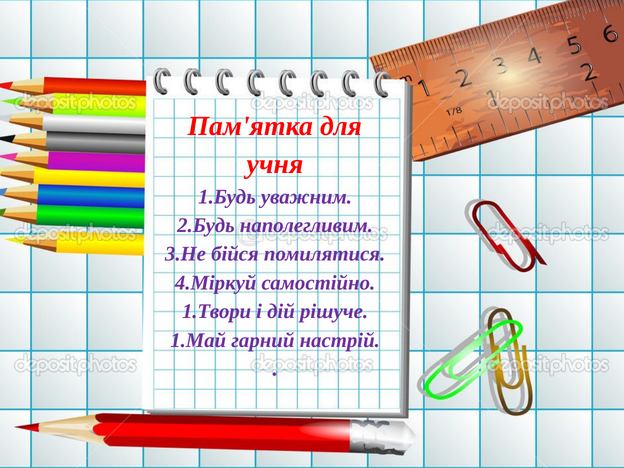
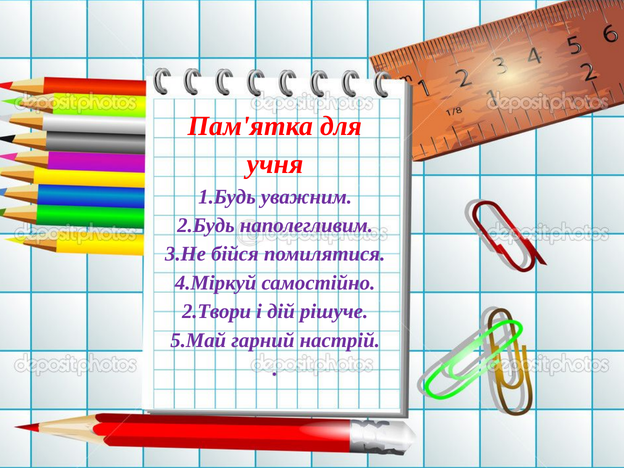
1.Твори: 1.Твори -> 2.Твори (217, 311)
1.Май: 1.Май -> 5.Май (198, 340)
